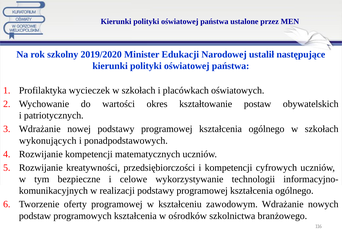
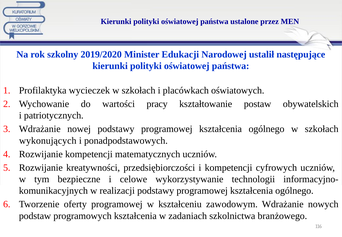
okres: okres -> pracy (157, 104)
ośrodków: ośrodków -> zadaniach (188, 216)
